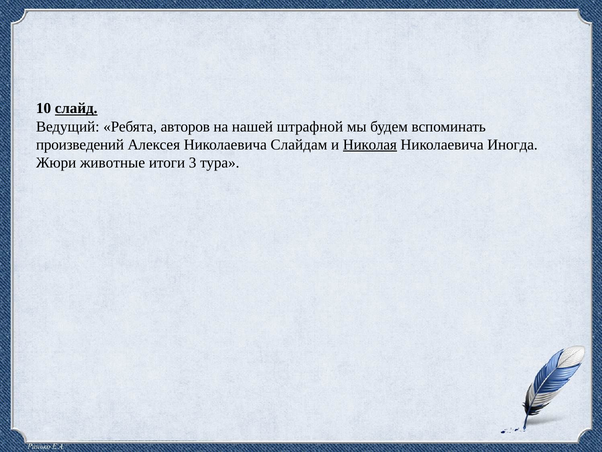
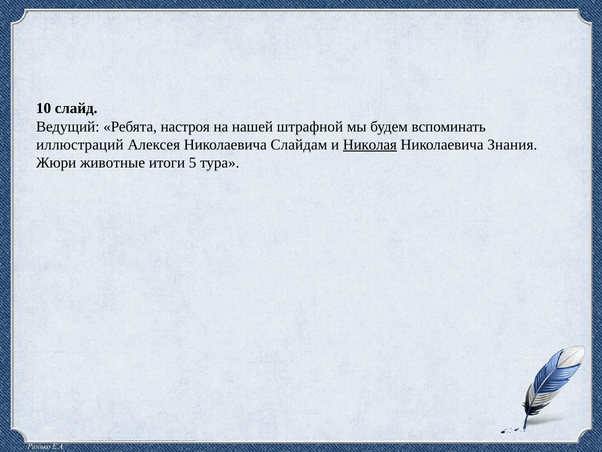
слайд underline: present -> none (76, 108)
авторов: авторов -> настроя (185, 126)
произведений: произведений -> иллюстраций (80, 144)
Иногда: Иногда -> Знания (512, 144)
3: 3 -> 5 (193, 163)
